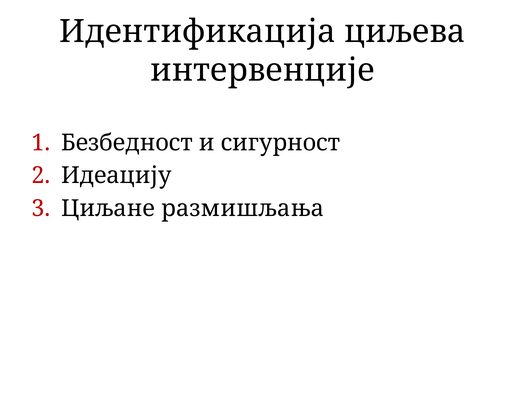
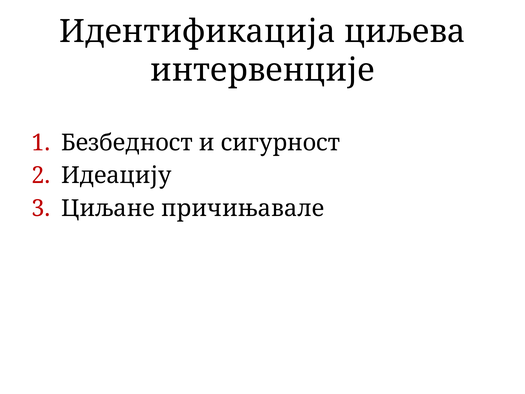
размишљања: размишљања -> причињавале (243, 208)
